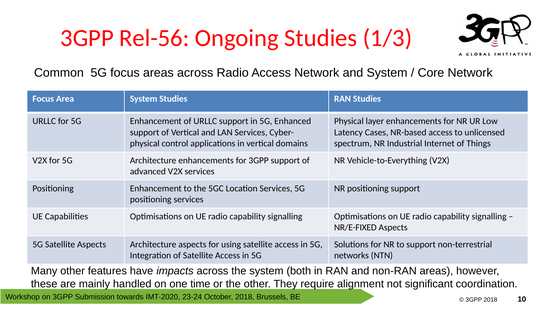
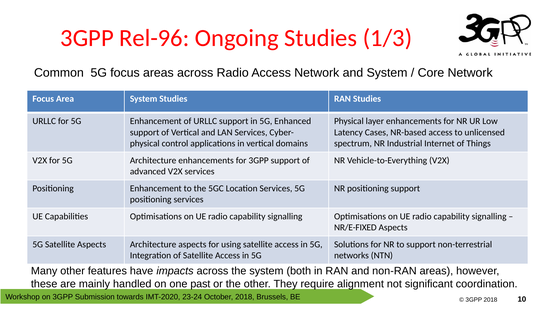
Rel-56: Rel-56 -> Rel-96 (154, 38)
time: time -> past (200, 285)
